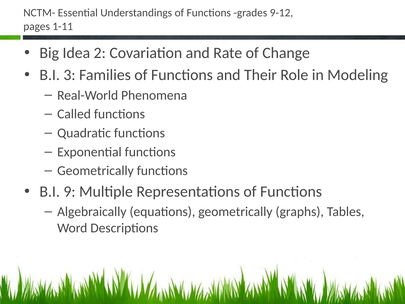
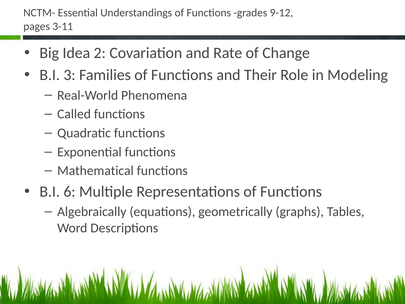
1-11: 1-11 -> 3-11 (63, 26)
Geometrically: Geometrically -> Mathematical (95, 171)
9: 9 -> 6 (70, 192)
